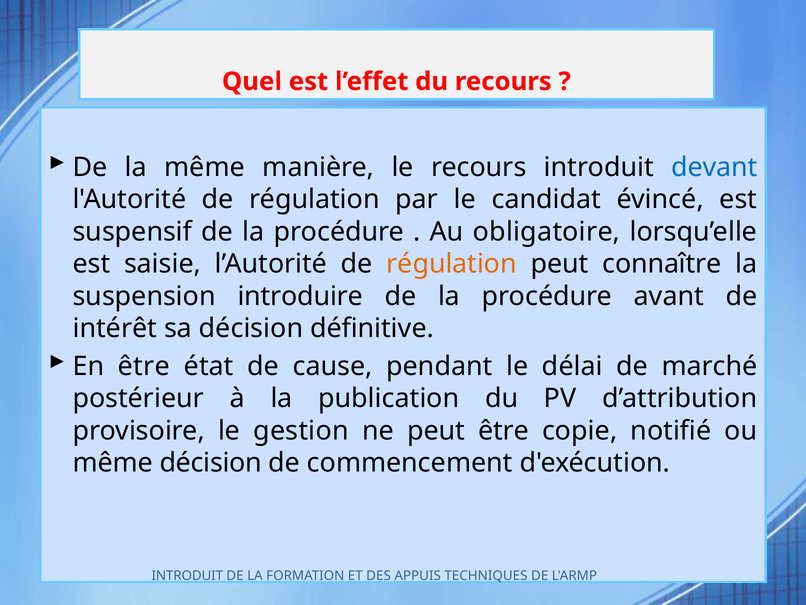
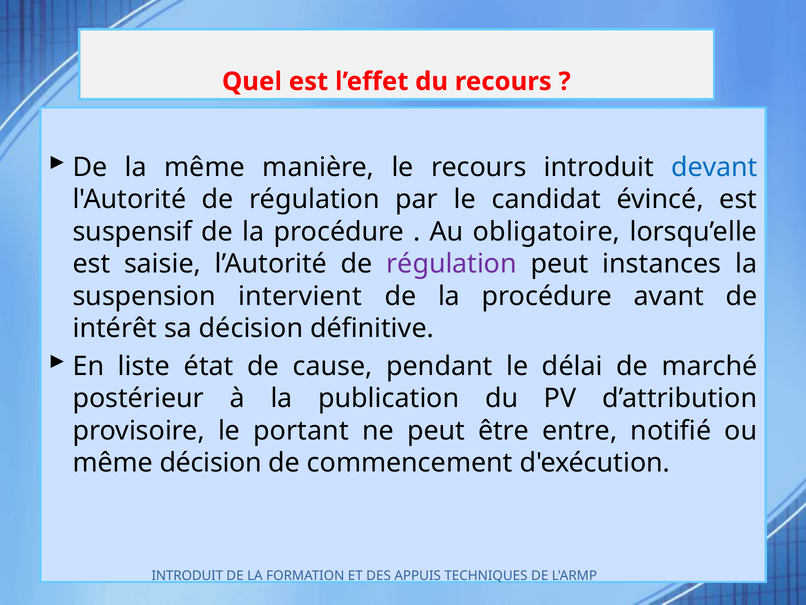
régulation colour: orange -> purple (452, 264)
connaître: connaître -> instances (662, 264)
introduire: introduire -> intervient (300, 296)
En être: être -> liste (144, 366)
gestion: gestion -> portant (301, 430)
copie: copie -> entre (580, 430)
